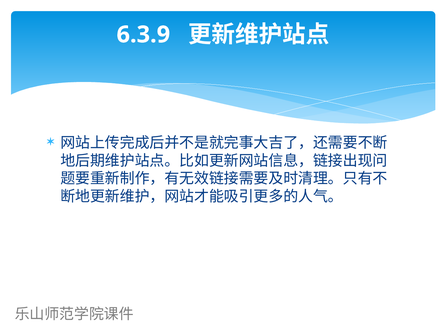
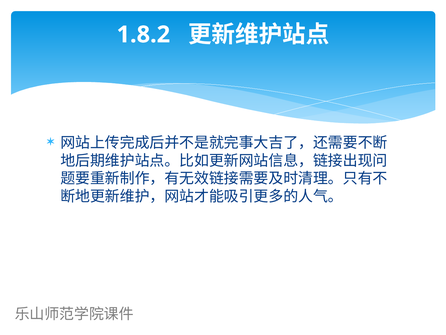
6.3.9: 6.3.9 -> 1.8.2 (143, 35)
